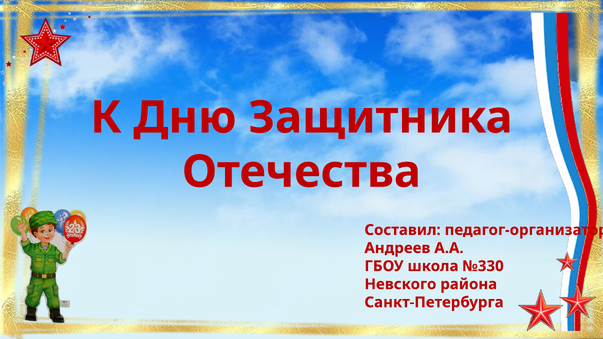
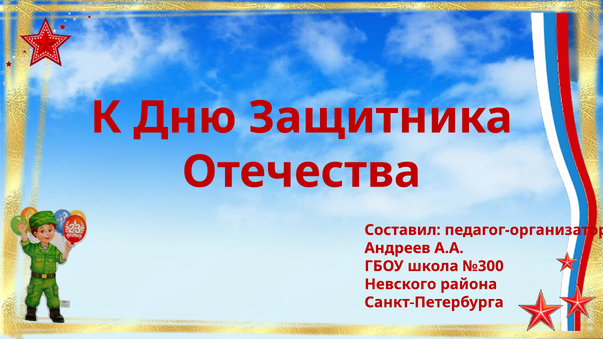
№330: №330 -> №300 (483, 266)
